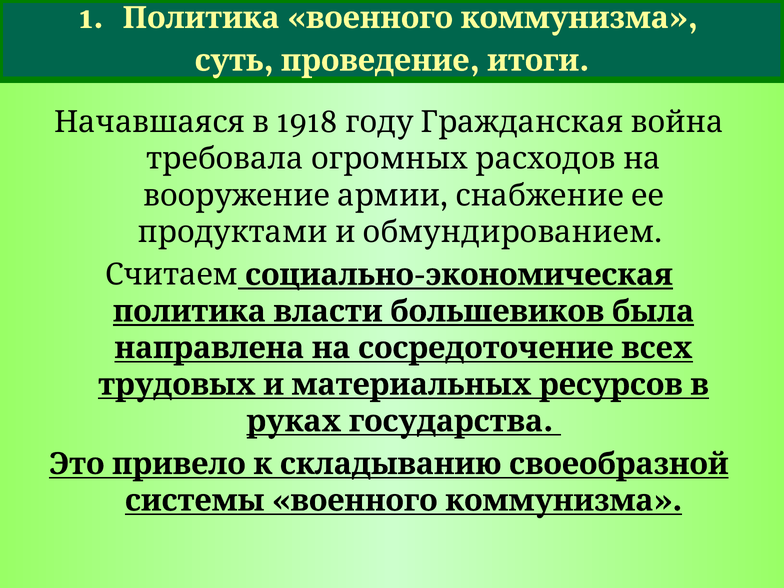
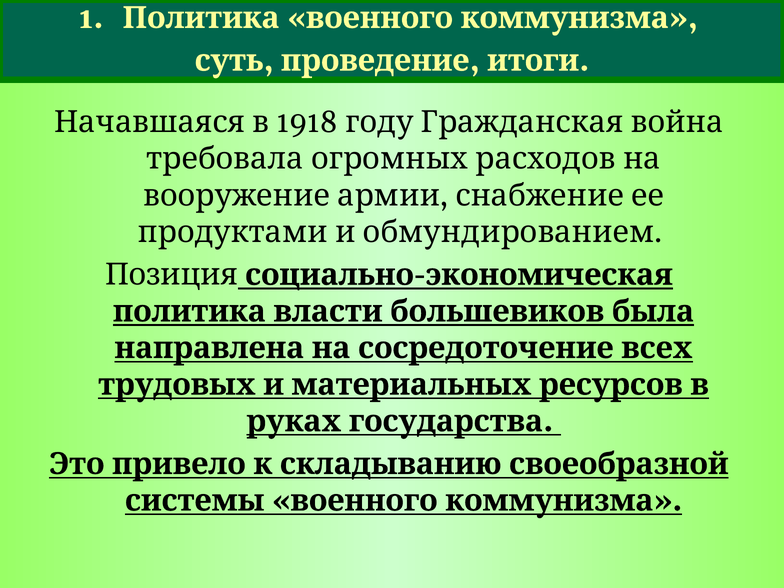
Считаем: Считаем -> Позиция (172, 275)
